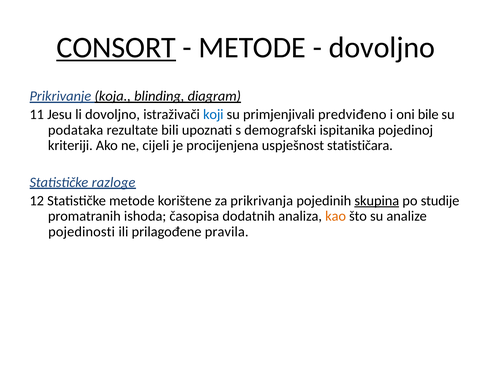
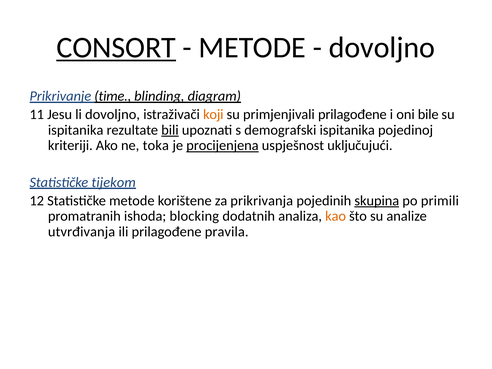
koja: koja -> time (113, 96)
koji colour: blue -> orange (213, 115)
primjenjivali predviđeno: predviđeno -> prilagođene (352, 115)
podataka: podataka -> ispitanika (76, 130)
bili underline: none -> present (170, 130)
cijeli: cijeli -> toka (156, 146)
procijenjena underline: none -> present (222, 146)
statističara: statističara -> uključujući (360, 146)
razloge: razloge -> tijekom (114, 182)
studije: studije -> primili (440, 201)
časopisa: časopisa -> blocking (194, 216)
pojedinosti: pojedinosti -> utvrđivanja (82, 232)
